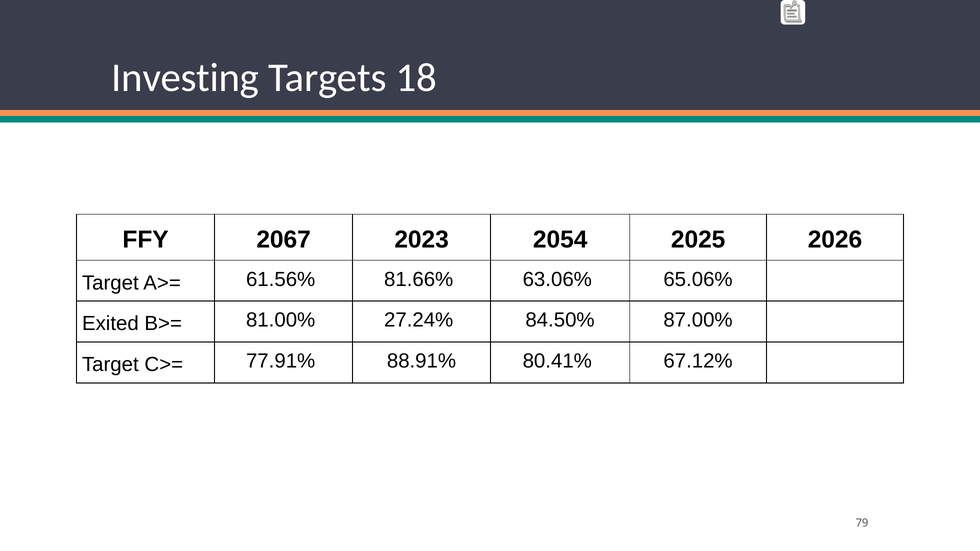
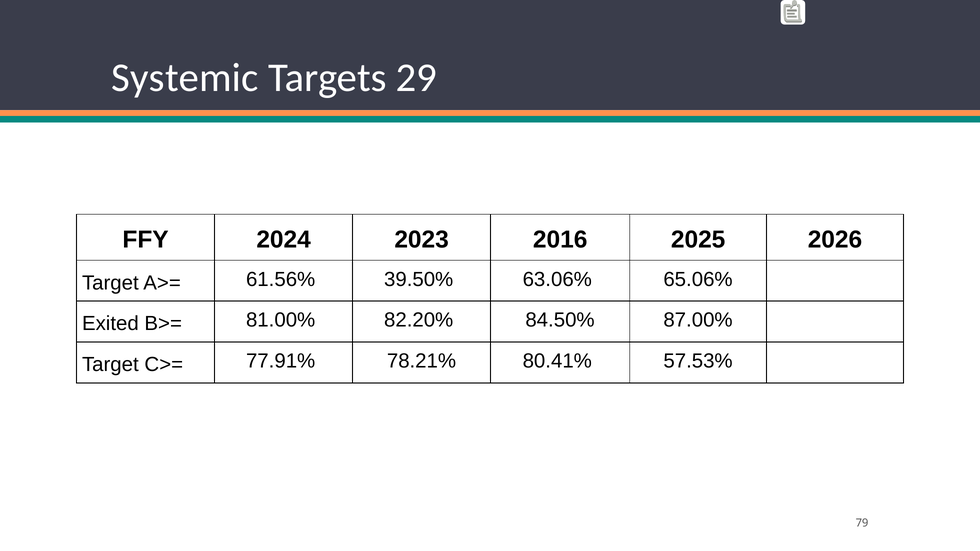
Investing: Investing -> Systemic (185, 78)
18: 18 -> 29 (416, 78)
2067: 2067 -> 2024 (284, 240)
2054: 2054 -> 2016 (560, 240)
81.66%: 81.66% -> 39.50% (419, 280)
27.24%: 27.24% -> 82.20% (419, 320)
88.91%: 88.91% -> 78.21% (422, 361)
67.12%: 67.12% -> 57.53% (698, 361)
